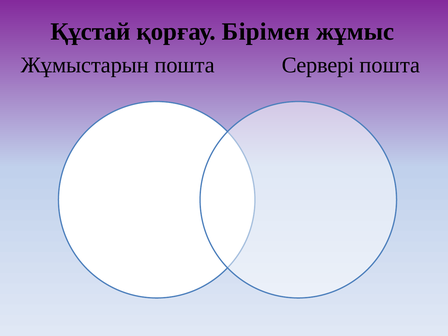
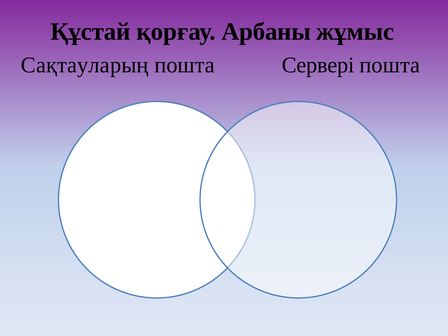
Бірімен: Бірімен -> Арбаны (266, 32)
Жұмыстарын: Жұмыстарын -> Сақтауларың (85, 65)
